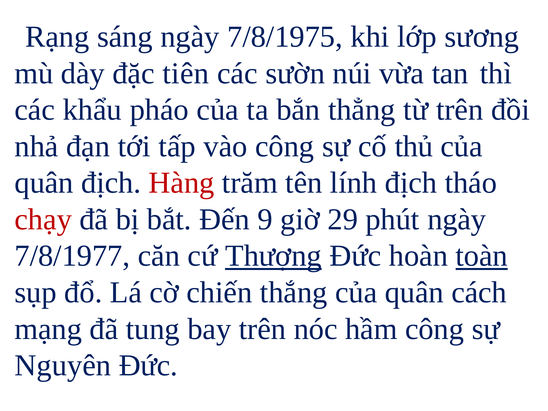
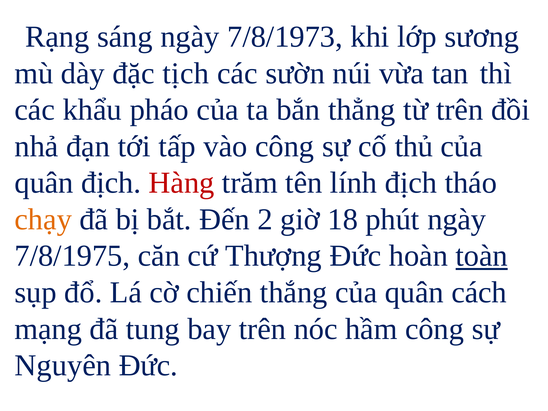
7/8/1975: 7/8/1975 -> 7/8/1973 (285, 37)
tiên: tiên -> tịch (186, 73)
chạy colour: red -> orange (43, 219)
9: 9 -> 2 (265, 219)
29: 29 -> 18 (343, 219)
7/8/1977: 7/8/1977 -> 7/8/1975 (72, 256)
Thượng underline: present -> none (273, 256)
